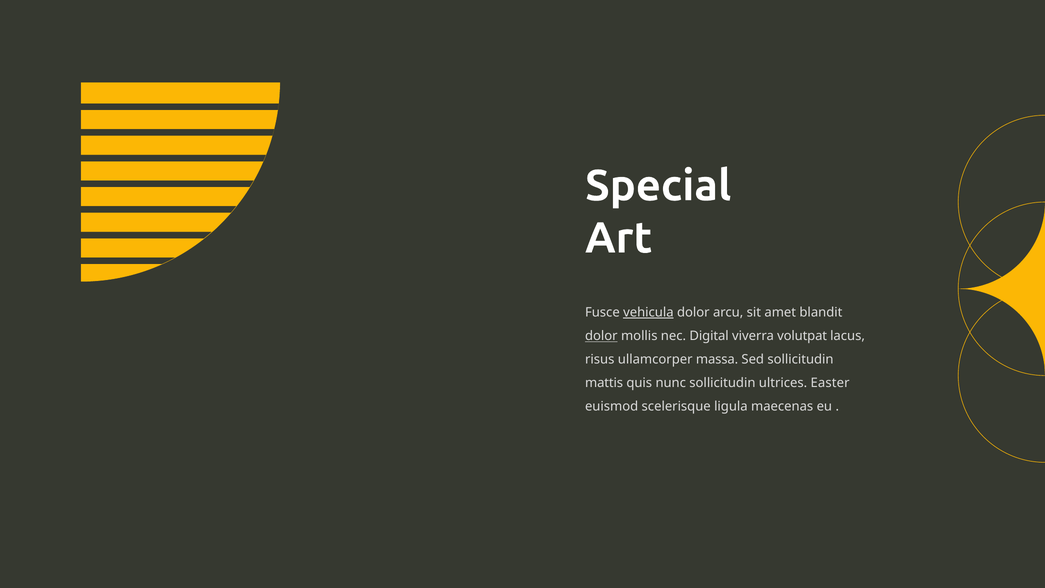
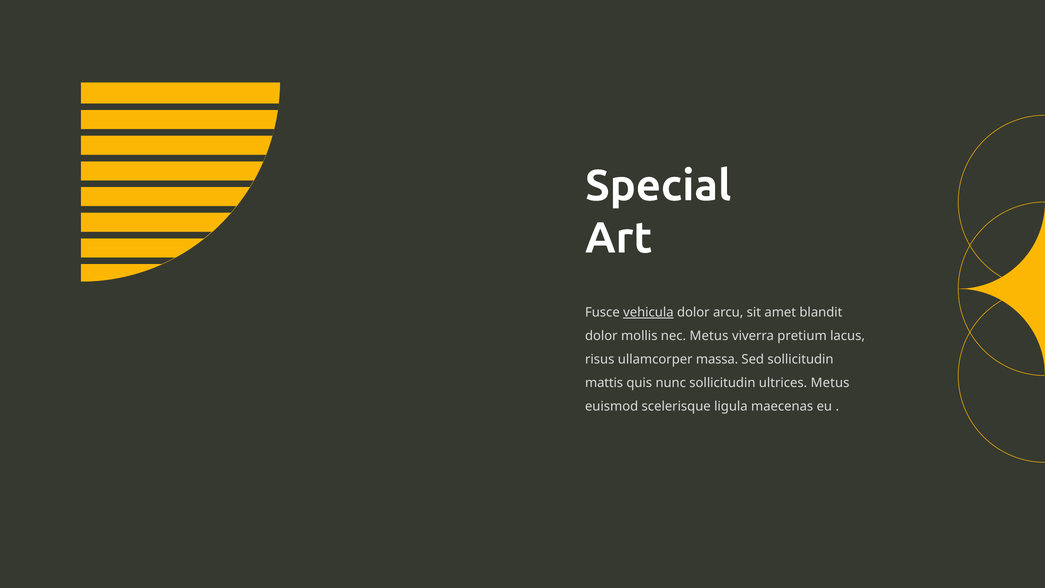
dolor underline: present -> none (601, 336)
nec Digital: Digital -> Metus (709, 336)
volutpat: volutpat -> pretium (802, 336)
ultrices Easter: Easter -> Metus (830, 383)
